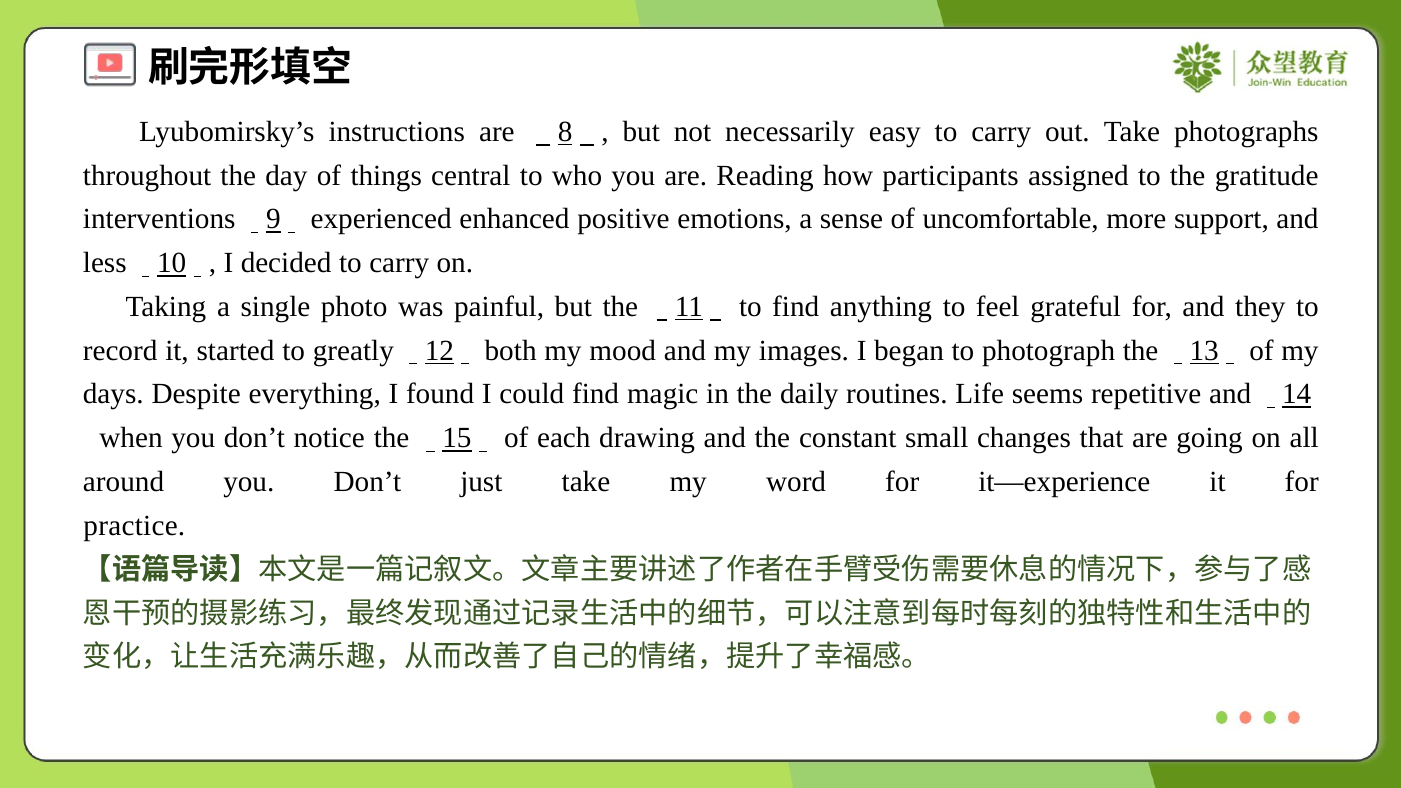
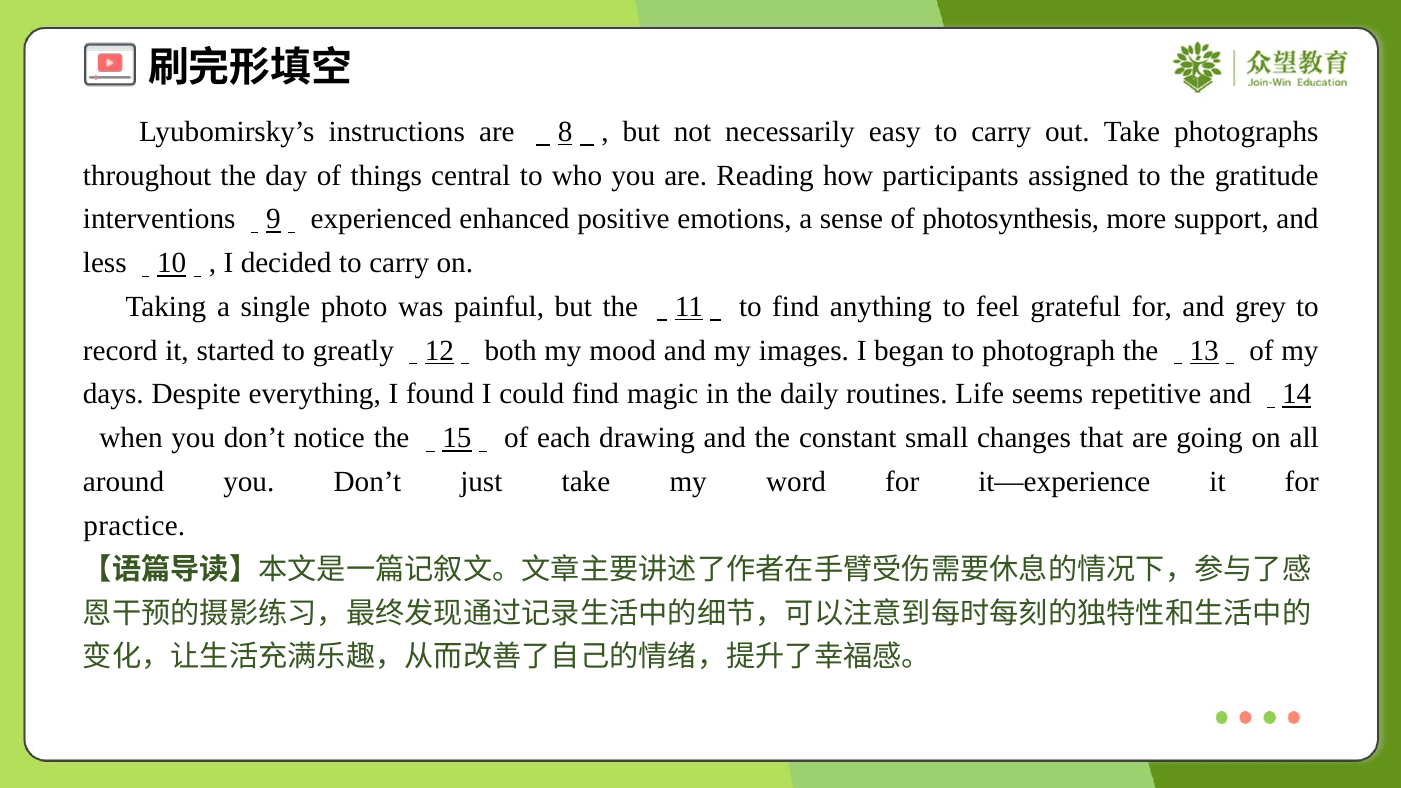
uncomfortable: uncomfortable -> photosynthesis (1011, 219)
they: they -> grey (1261, 307)
